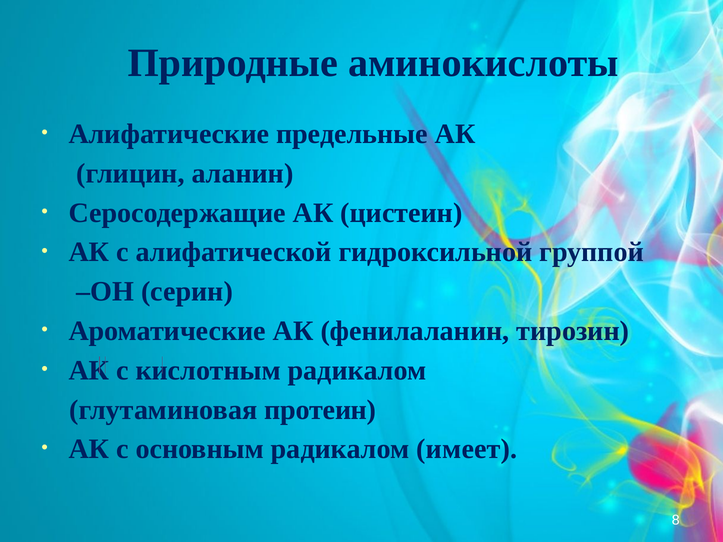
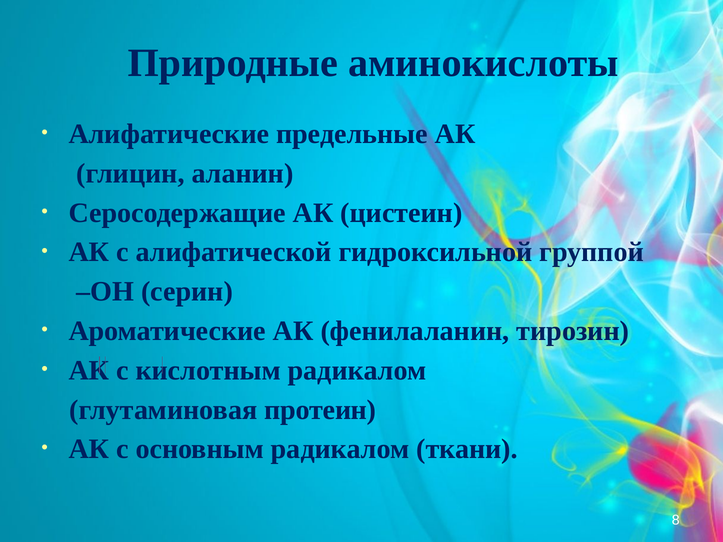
имеет: имеет -> ткани (467, 449)
